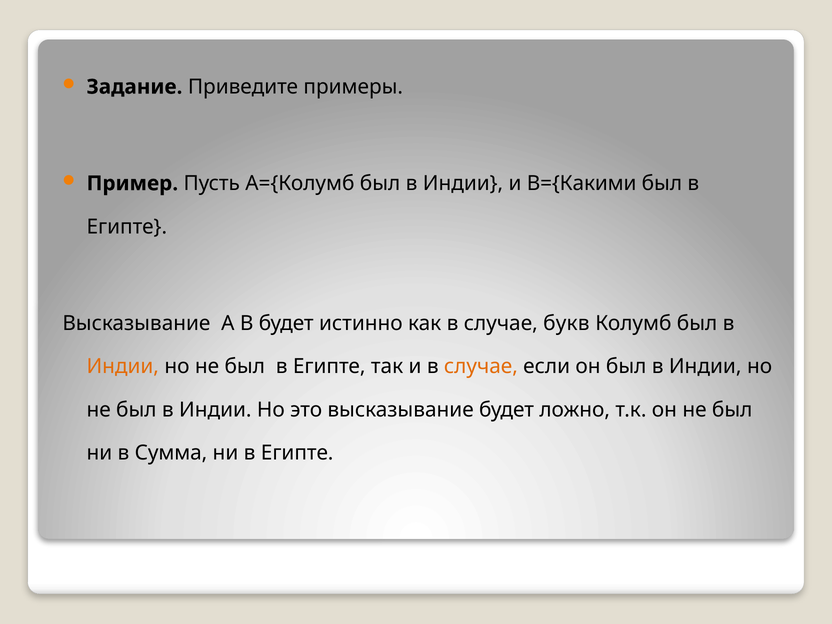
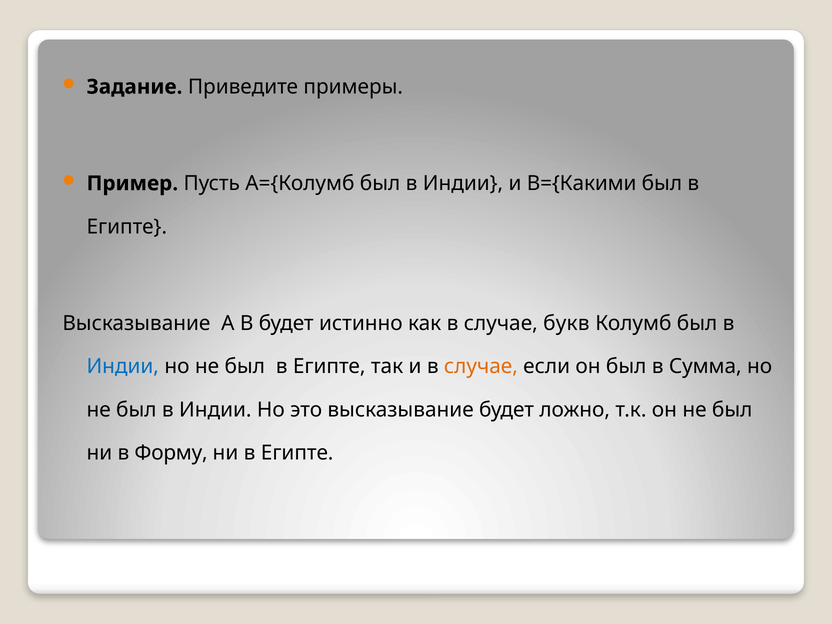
Индии colour: orange -> blue (123, 366)
он был в Индии: Индии -> Сумма (705, 366)
Сумма: Сумма -> Форму (171, 453)
